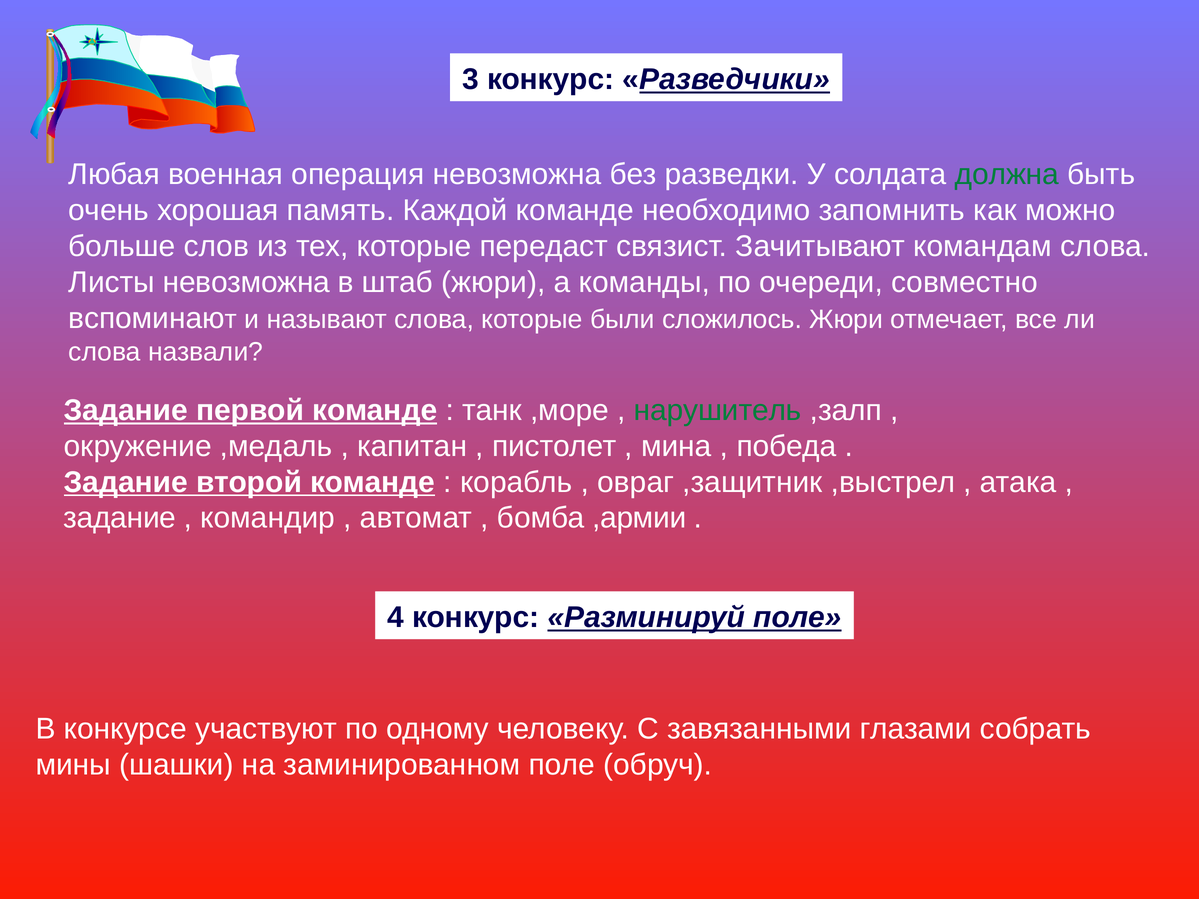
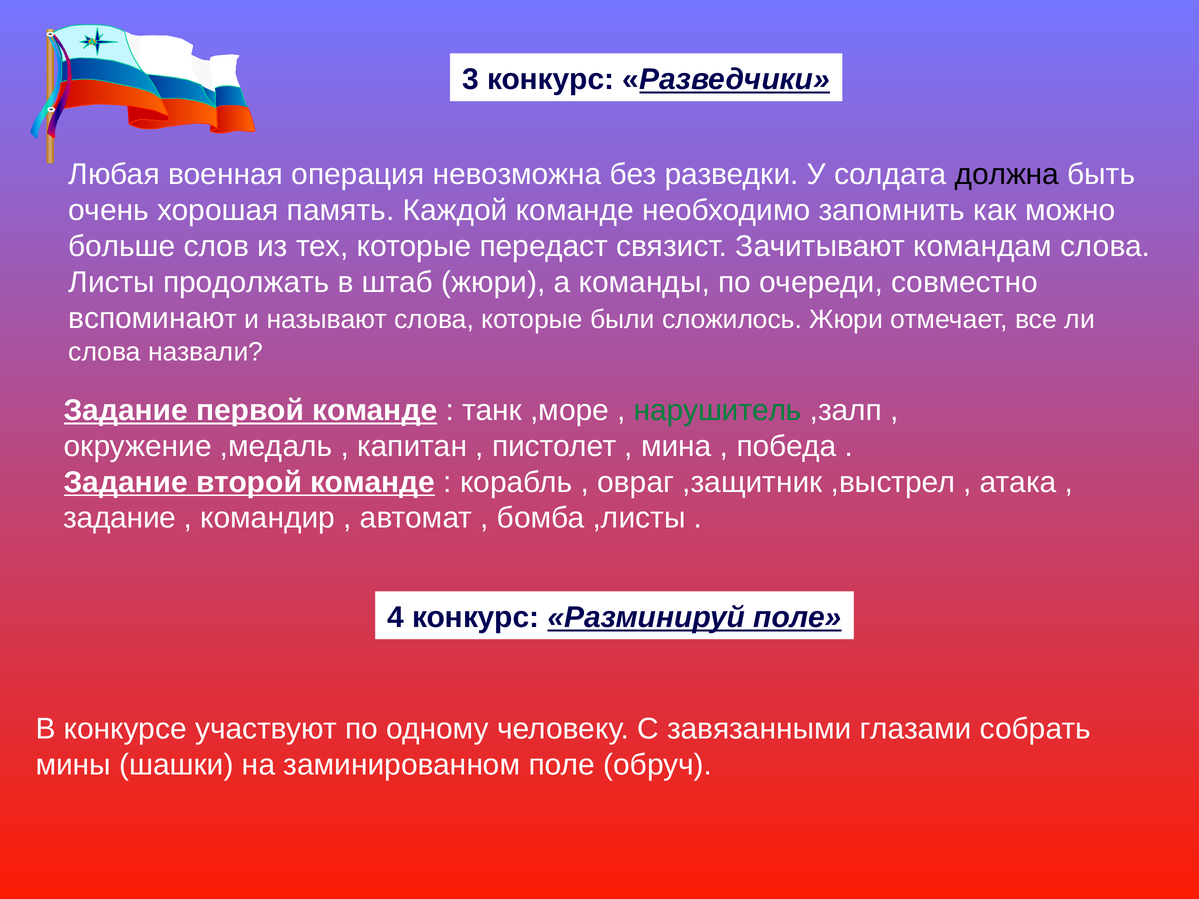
должна colour: green -> black (1007, 175)
Листы невозможна: невозможна -> продолжать (246, 282)
,армии: ,армии -> ,листы (639, 518)
